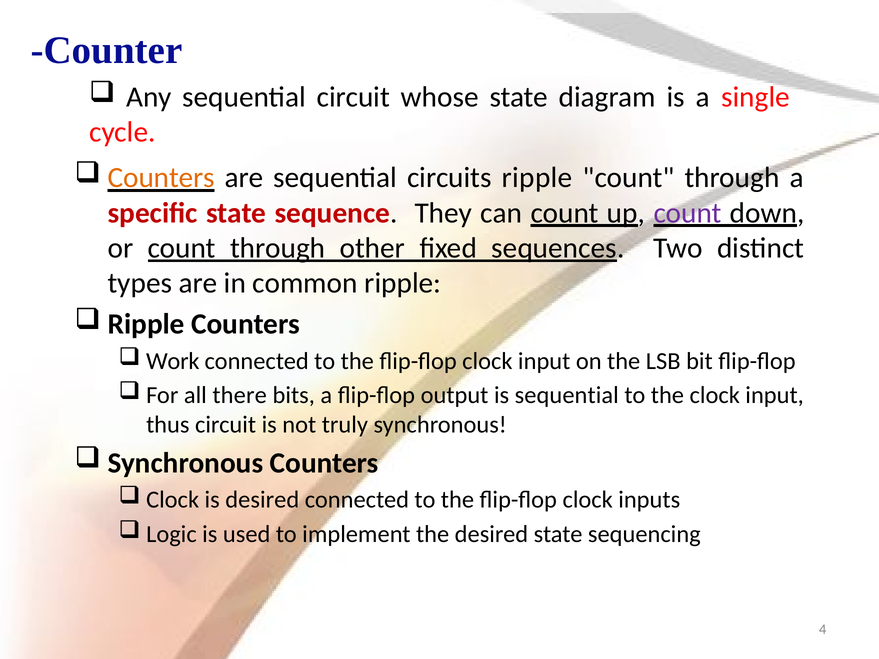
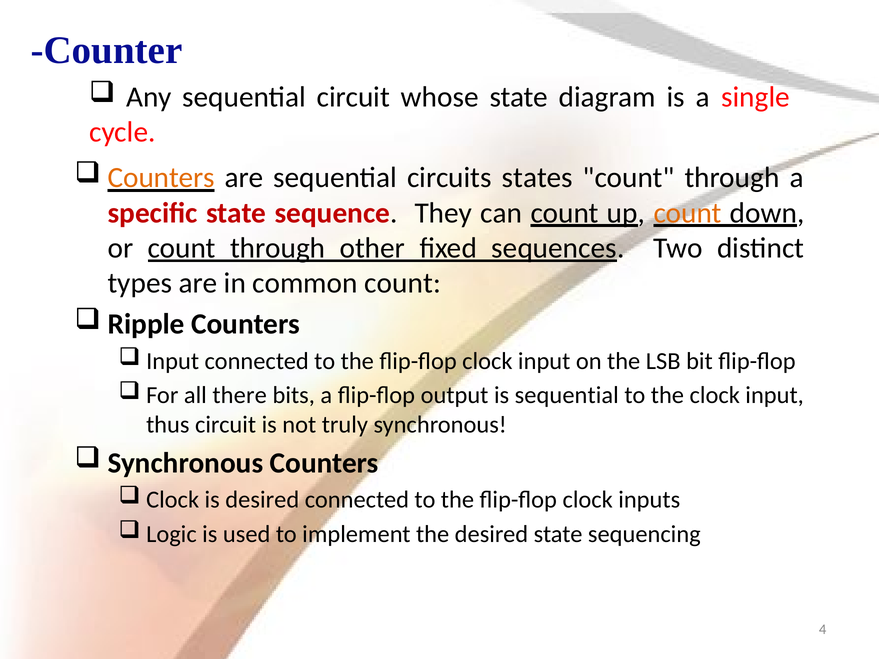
circuits ripple: ripple -> states (537, 178)
count colour: purple -> orange (688, 213)
common ripple: ripple -> count (403, 283)
Work: Work -> Input (173, 361)
